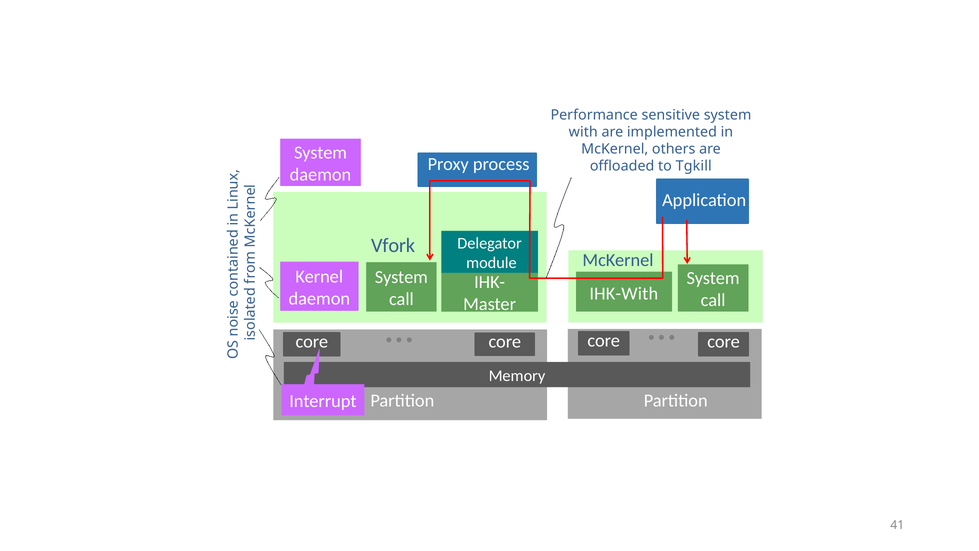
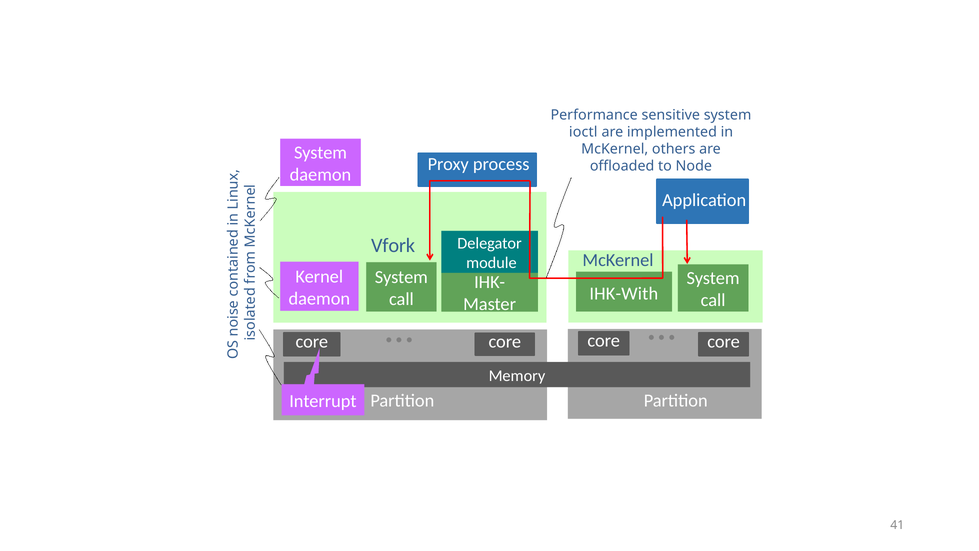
with: with -> ioctl (583, 132)
Tgkill: Tgkill -> Node (694, 166)
